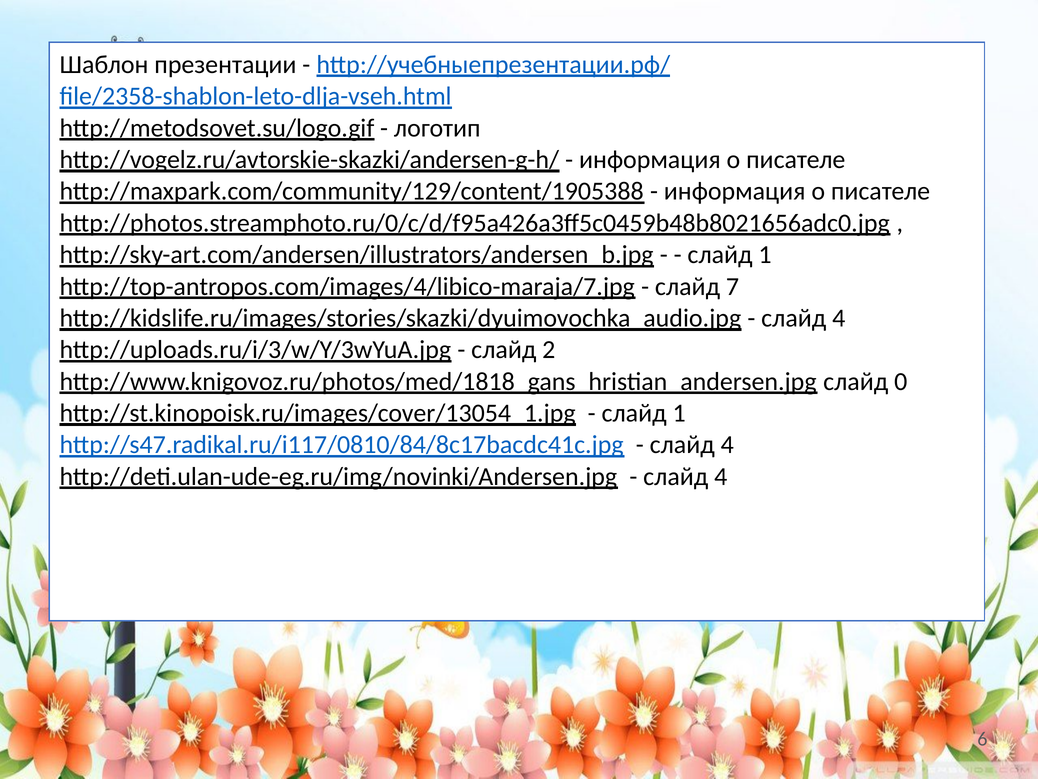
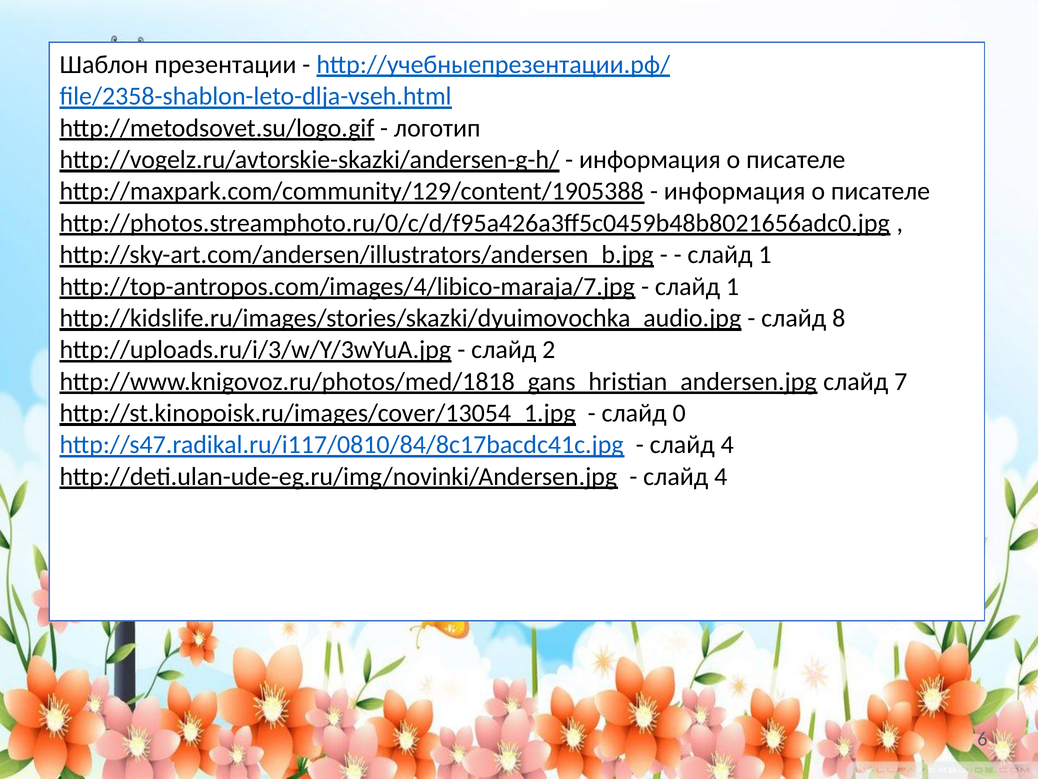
7: 7 -> 1 (733, 286)
4: 4 -> 8 (839, 318)
0: 0 -> 7 (901, 381)
1: 1 -> 0 (679, 413)
